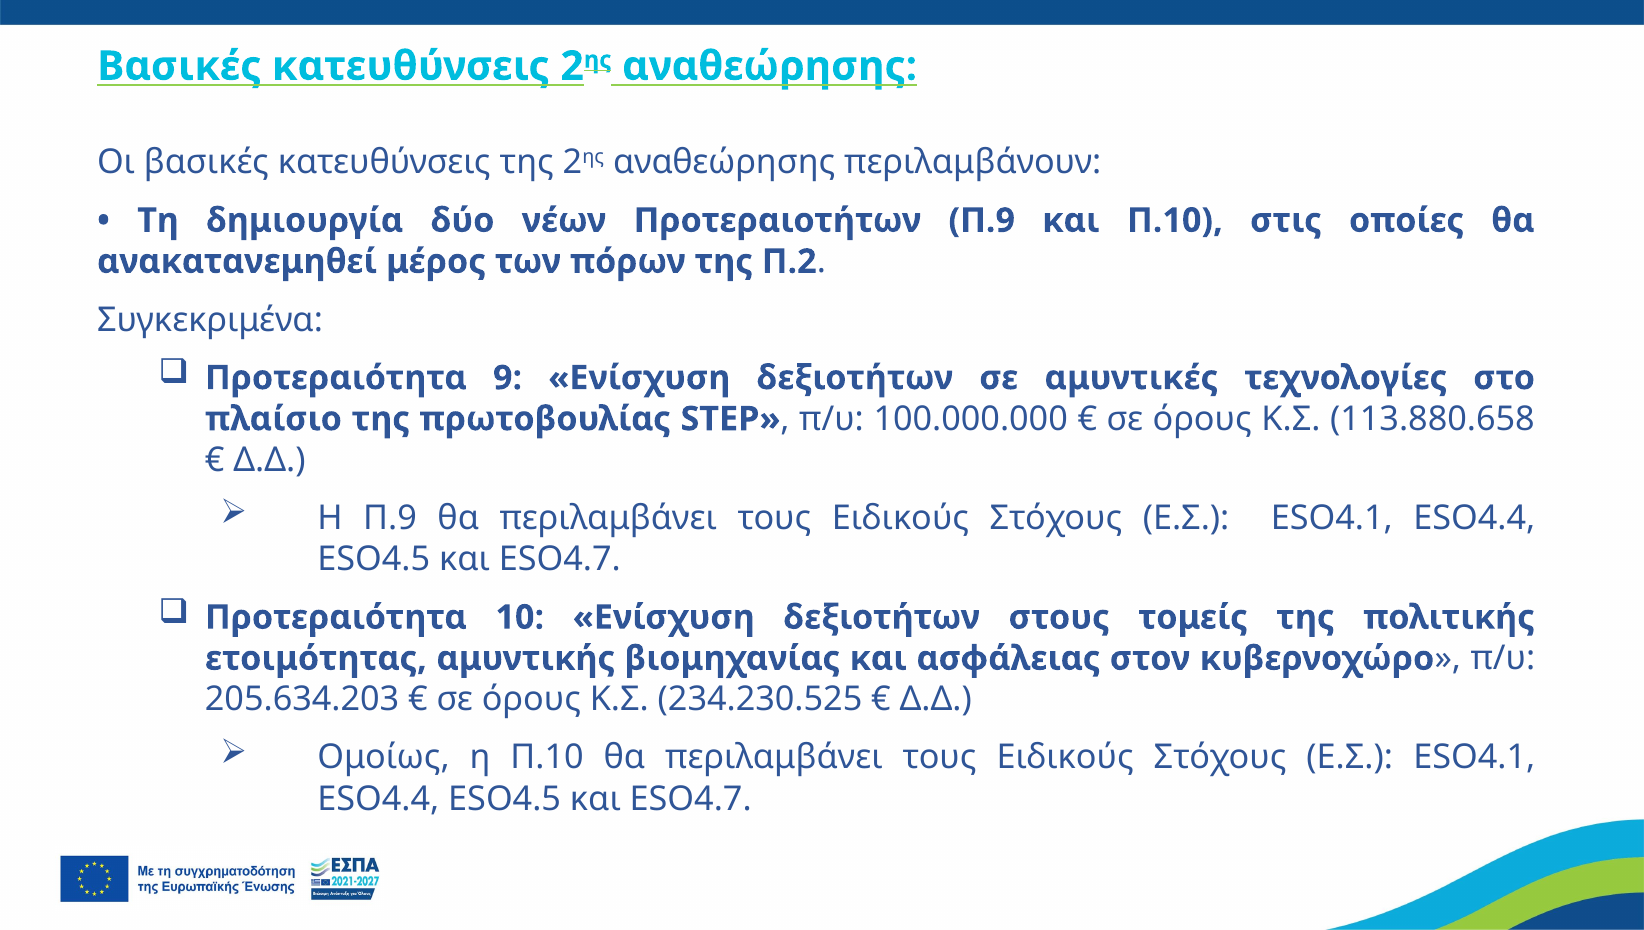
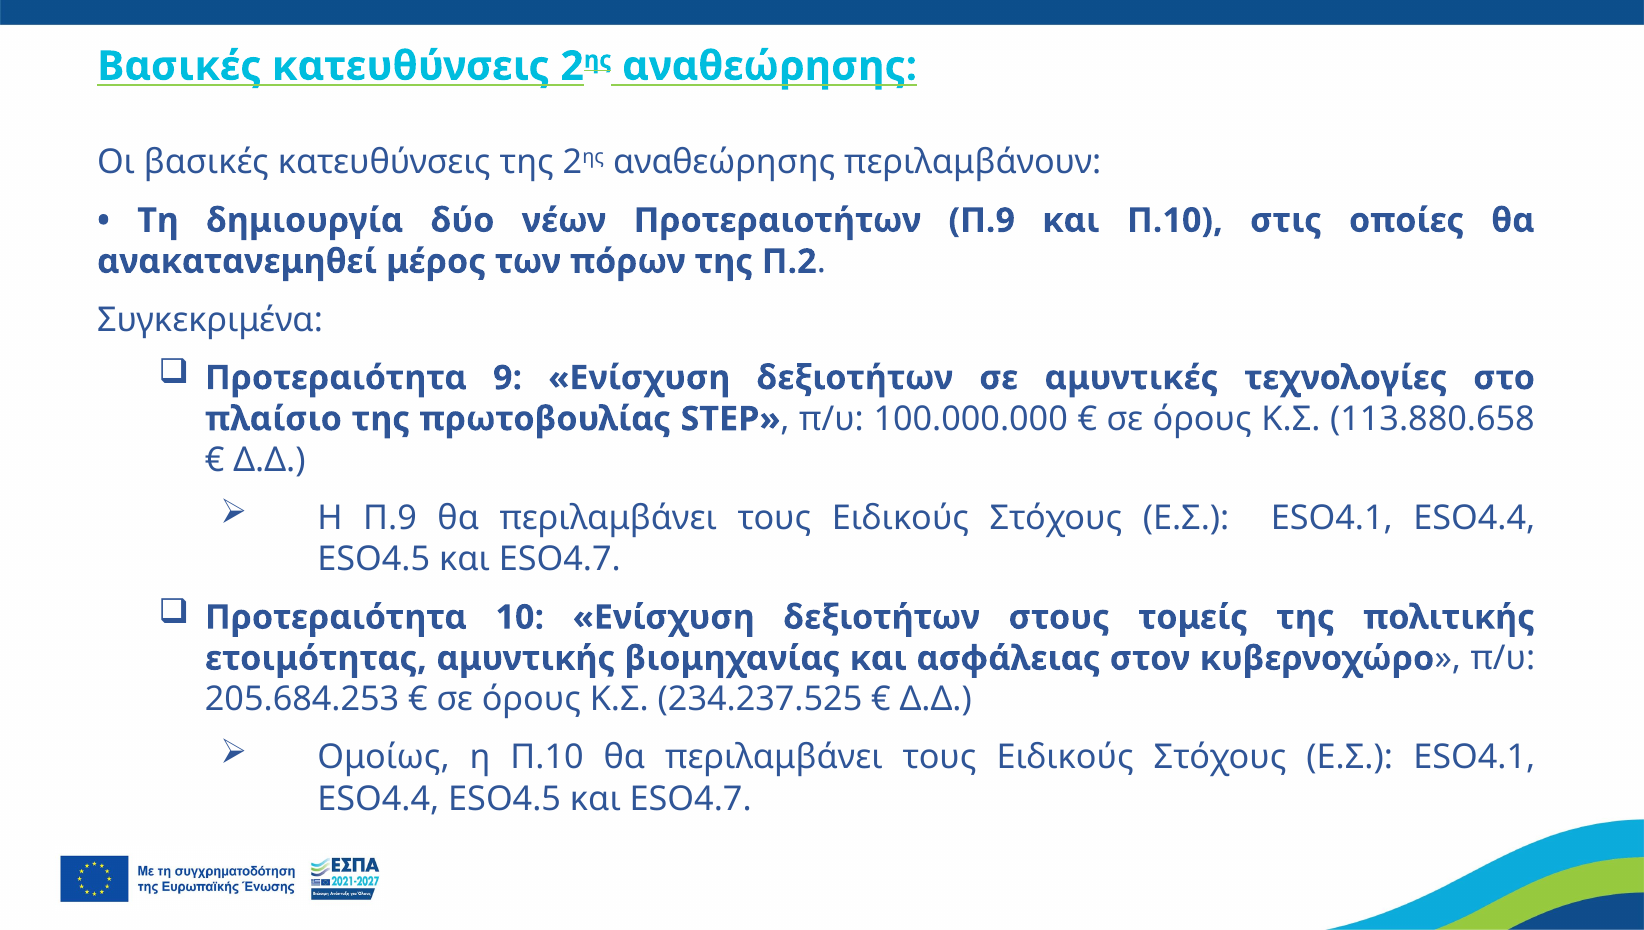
205.634.203: 205.634.203 -> 205.684.253 (302, 700)
234.230.525: 234.230.525 -> 234.237.525 (760, 700)
